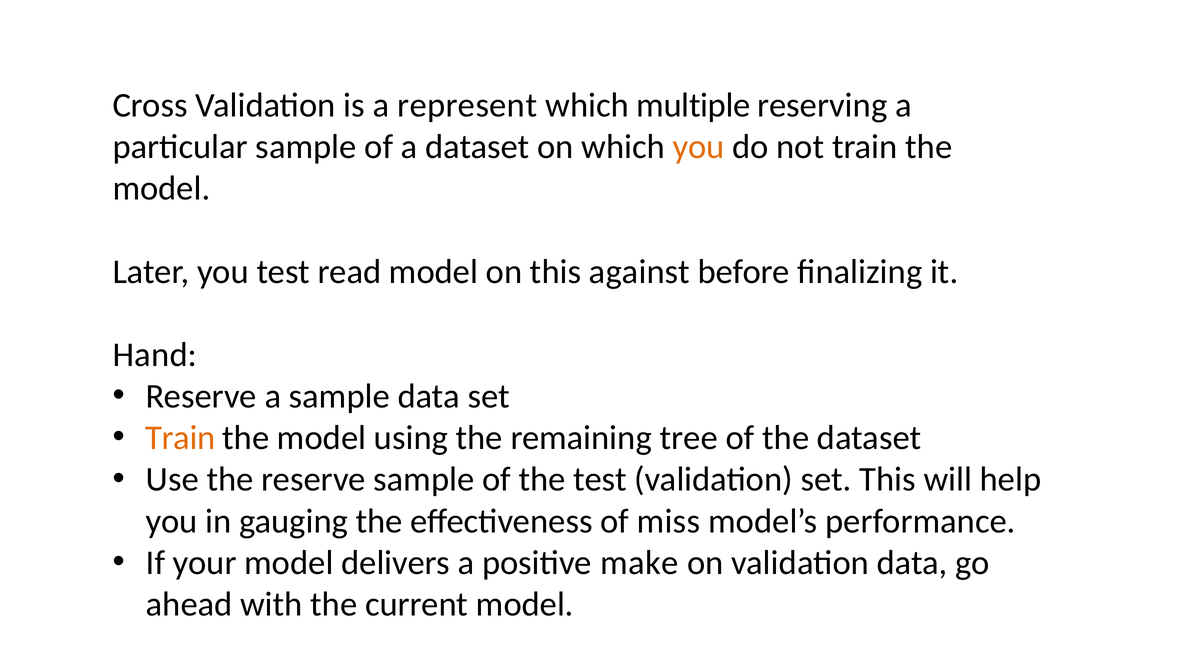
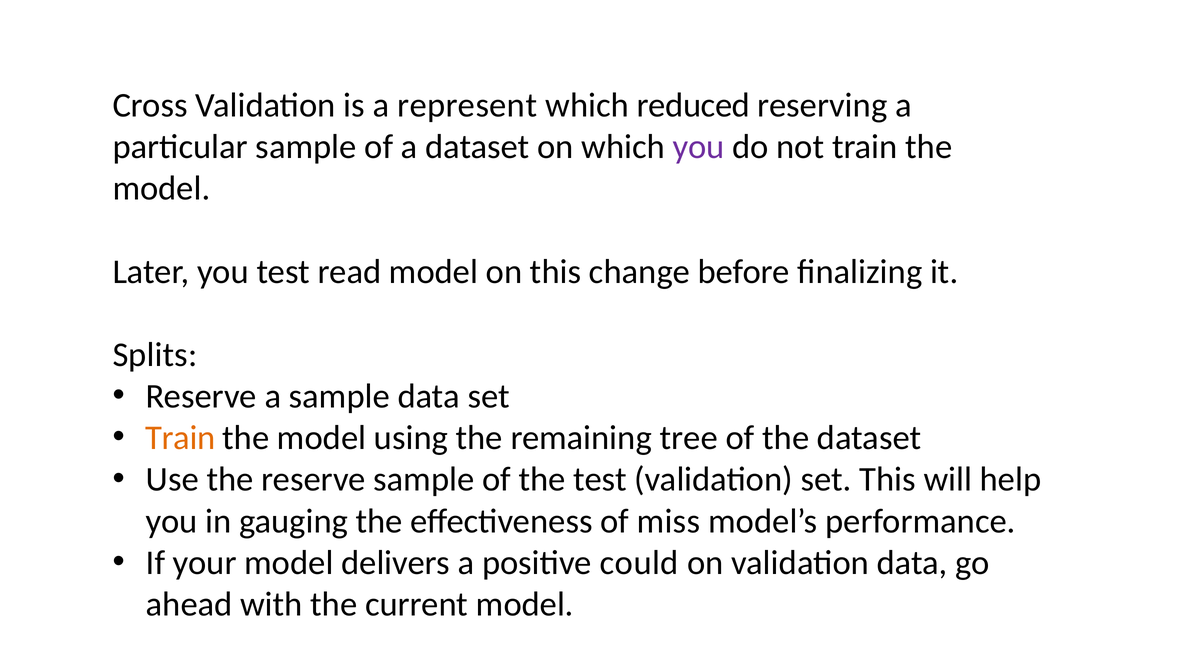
multiple: multiple -> reduced (693, 105)
you colour: orange -> purple (699, 147)
against: against -> change (639, 271)
Hand: Hand -> Splits (155, 355)
make: make -> could (639, 562)
